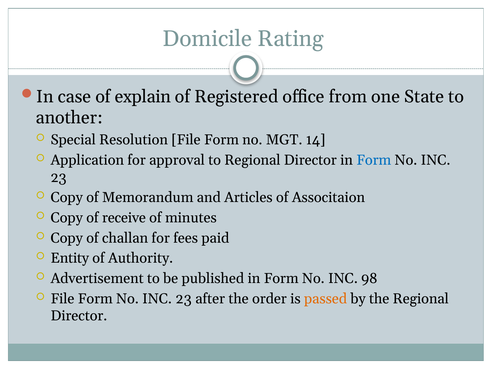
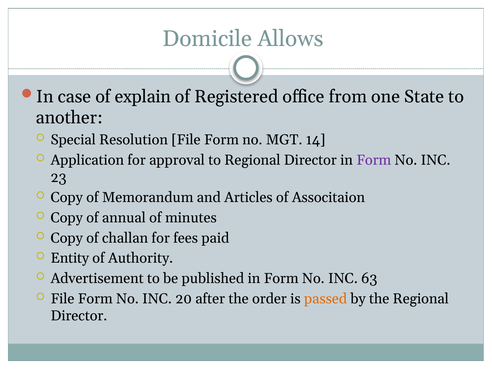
Rating: Rating -> Allows (291, 39)
Form colour: blue -> purple (374, 160)
receive: receive -> annual (124, 218)
98: 98 -> 63 (369, 278)
23: 23 -> 20 (184, 299)
